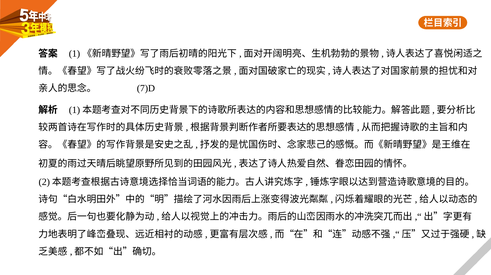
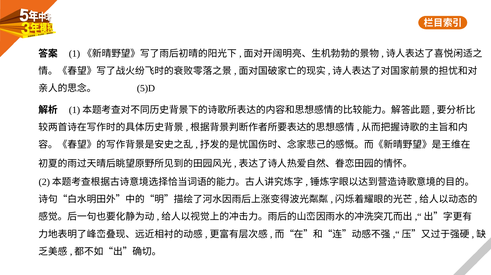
7)D: 7)D -> 5)D (146, 88)
